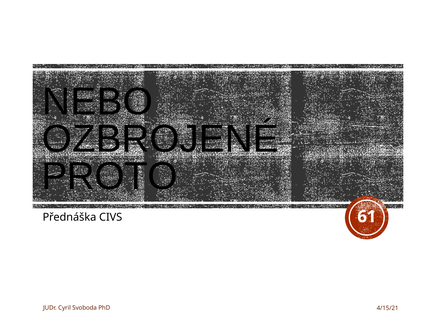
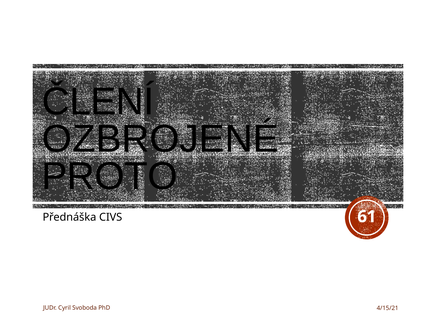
NEBO: NEBO -> ČLENÍ (98, 102)
